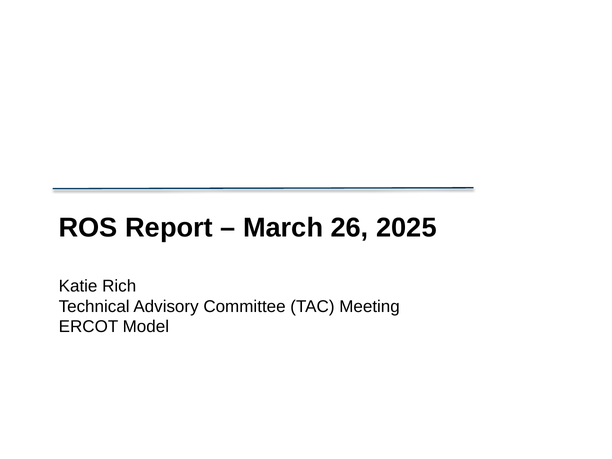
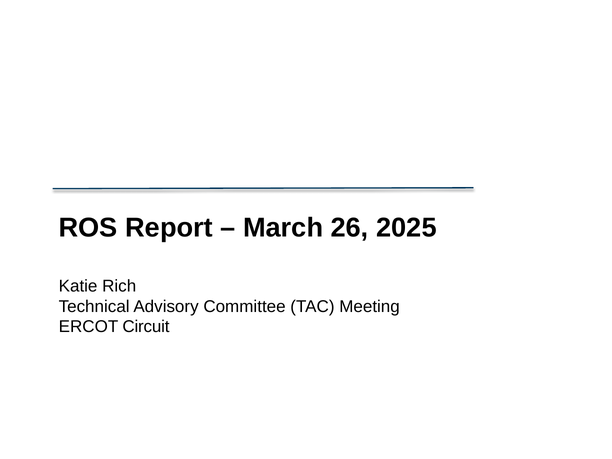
Model: Model -> Circuit (146, 327)
